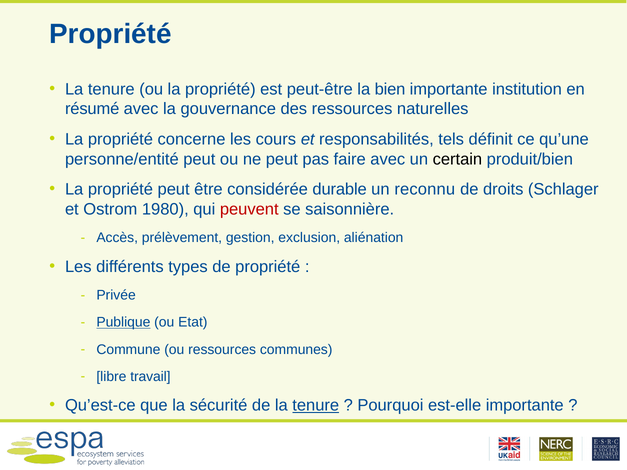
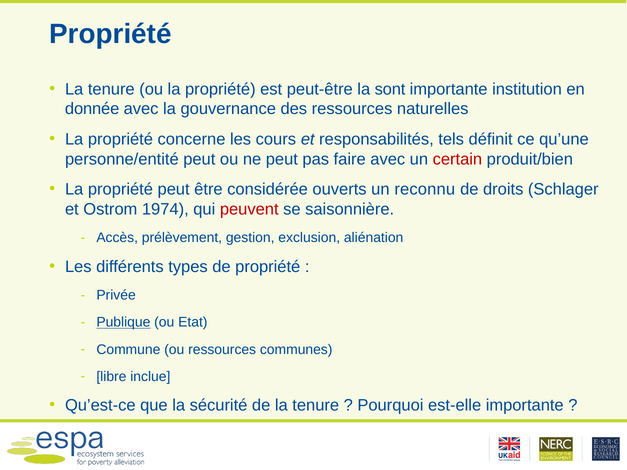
bien: bien -> sont (390, 89)
résumé: résumé -> donnée (92, 109)
certain colour: black -> red (457, 159)
durable: durable -> ouverts (340, 190)
1980: 1980 -> 1974 (165, 209)
travail: travail -> inclue (150, 377)
tenure underline: present -> none (316, 406)
